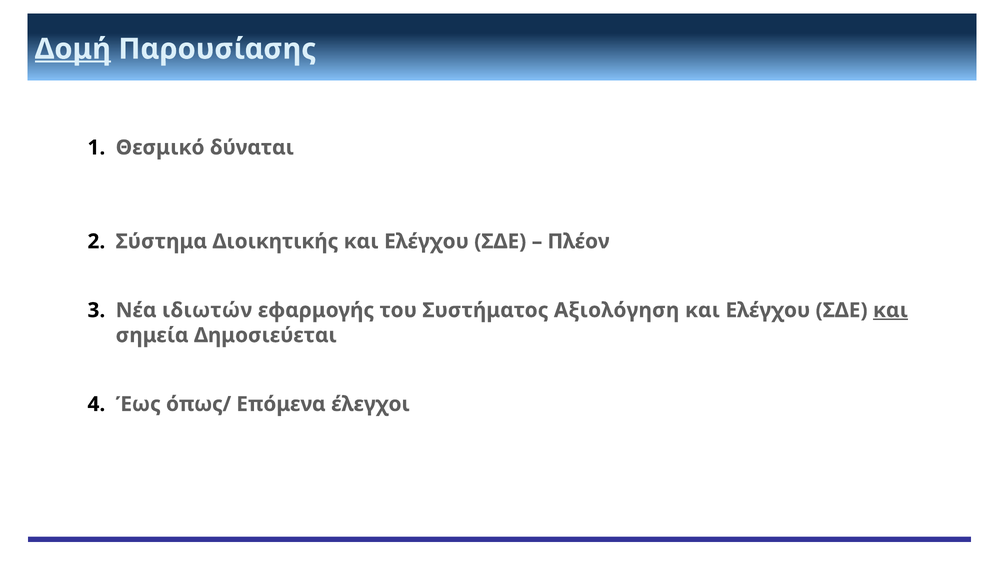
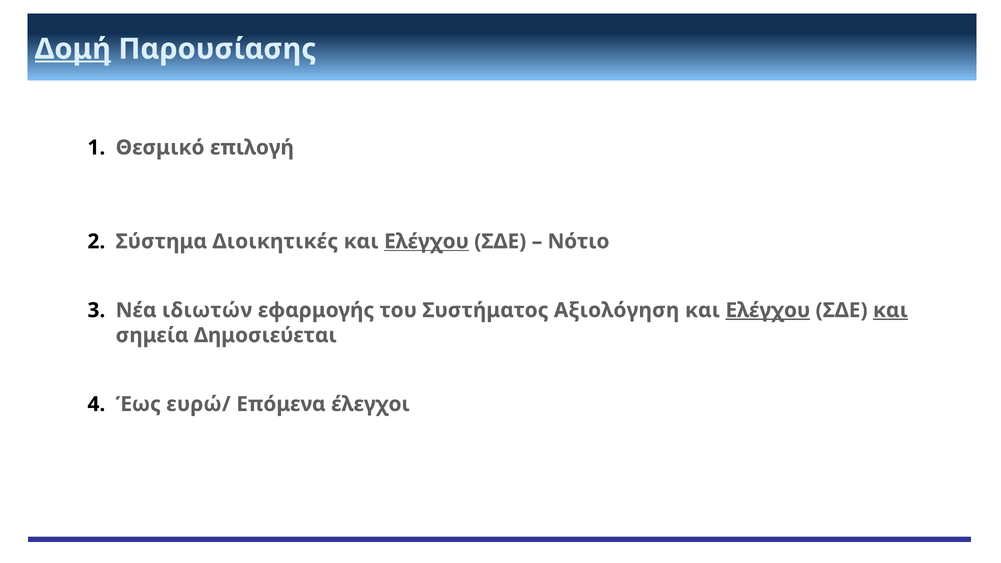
δύναται: δύναται -> επιλογή (252, 148)
Διοικητικής: Διοικητικής -> Διοικητικές (275, 241)
Ελέγχου underline: none -> present (426, 241)
Πλέον: Πλέον -> Νότιο (578, 241)
Ελέγχου underline: none -> present (768, 310)
όπως/: όπως/ -> ευρώ/ (198, 404)
